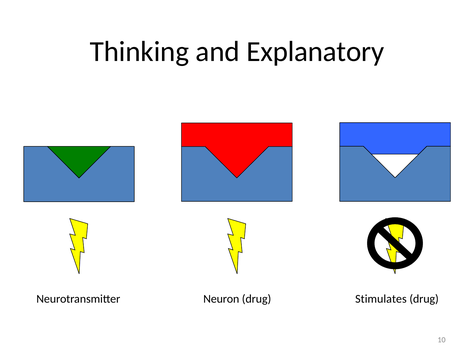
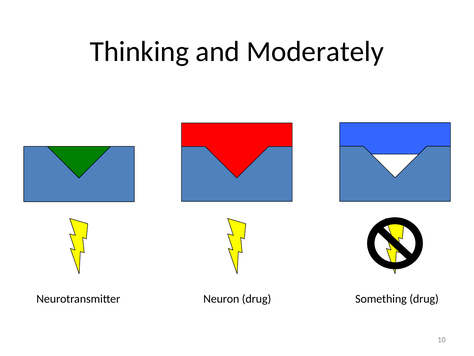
Explanatory: Explanatory -> Moderately (315, 51)
Stimulates: Stimulates -> Something (381, 299)
